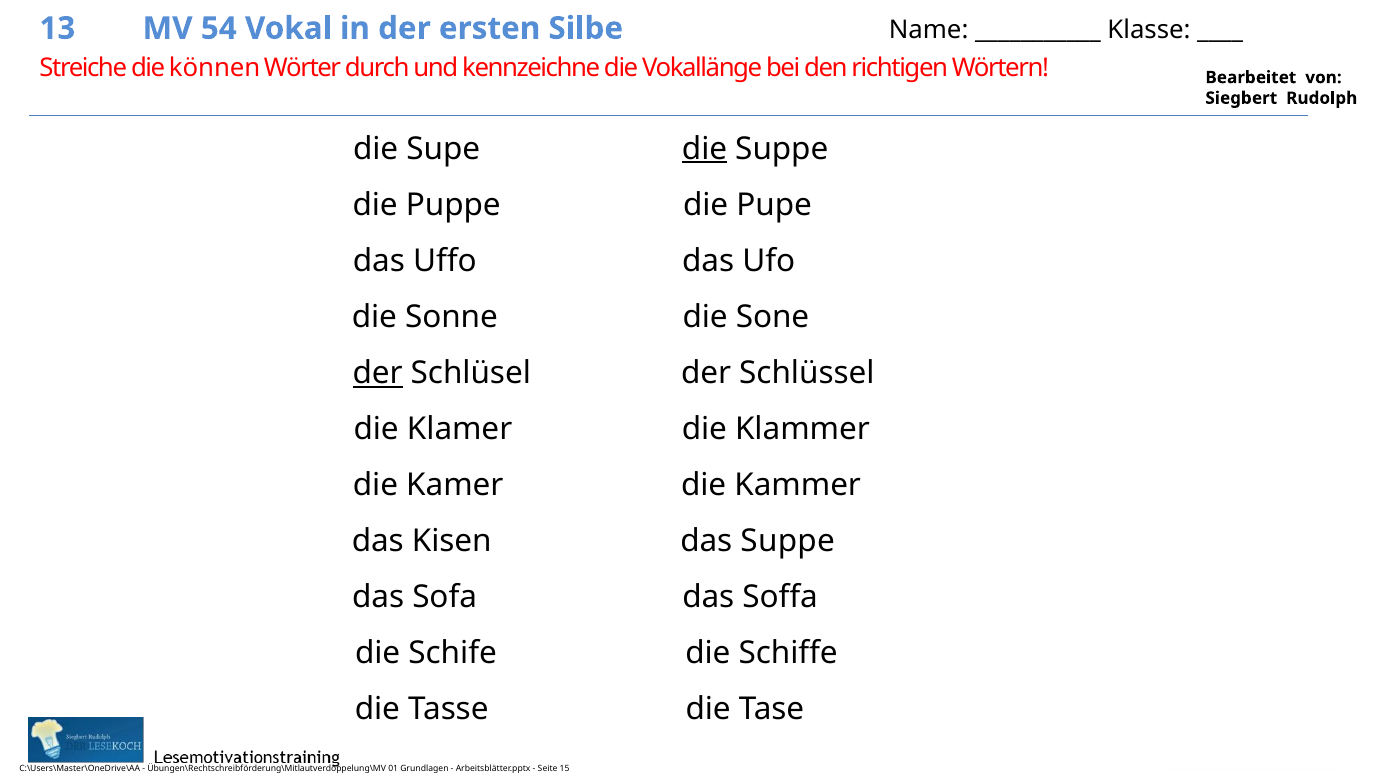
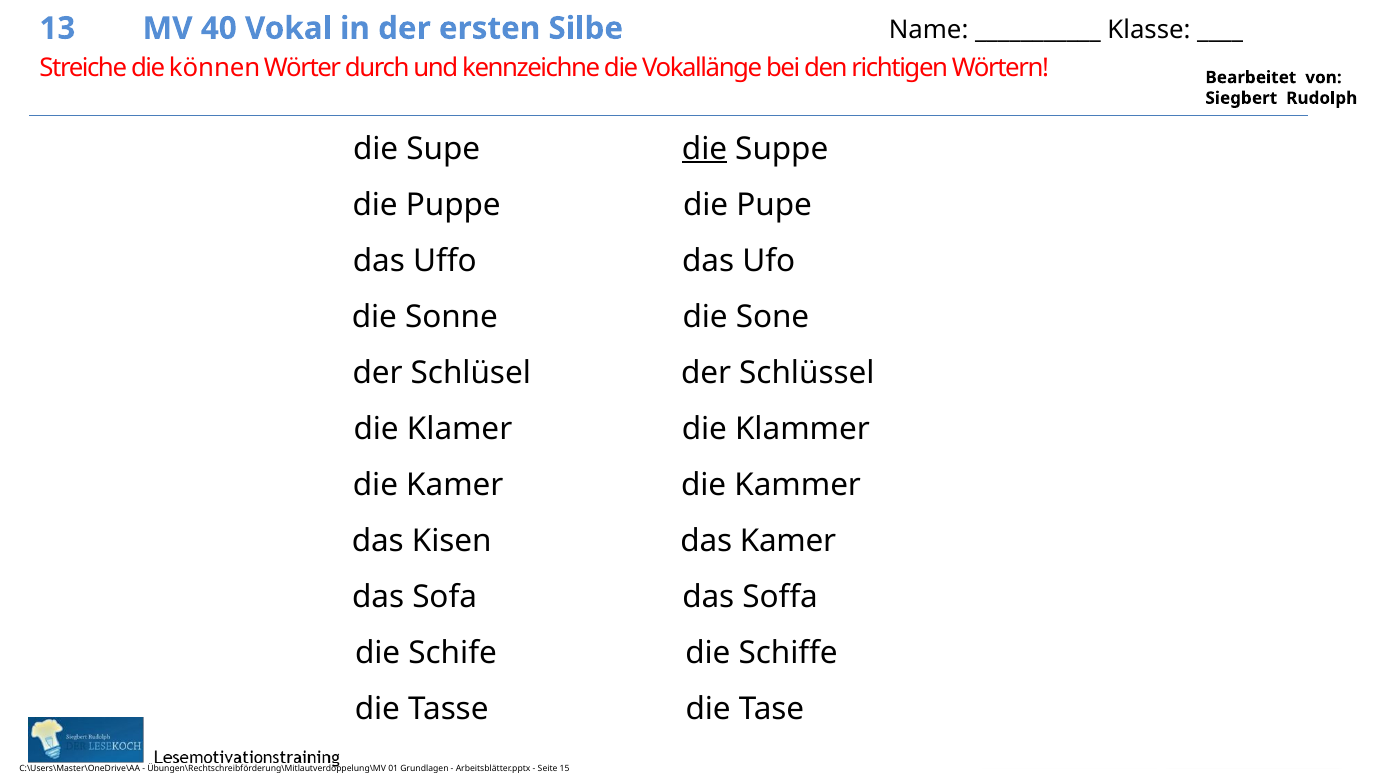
54: 54 -> 40 (219, 28)
der underline: present -> none (378, 373)
das Suppe: Suppe -> Kamer (788, 541)
